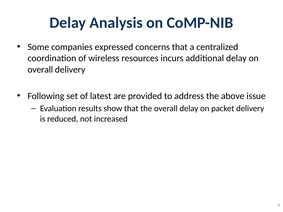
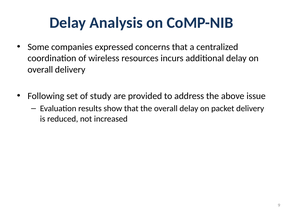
latest: latest -> study (101, 96)
